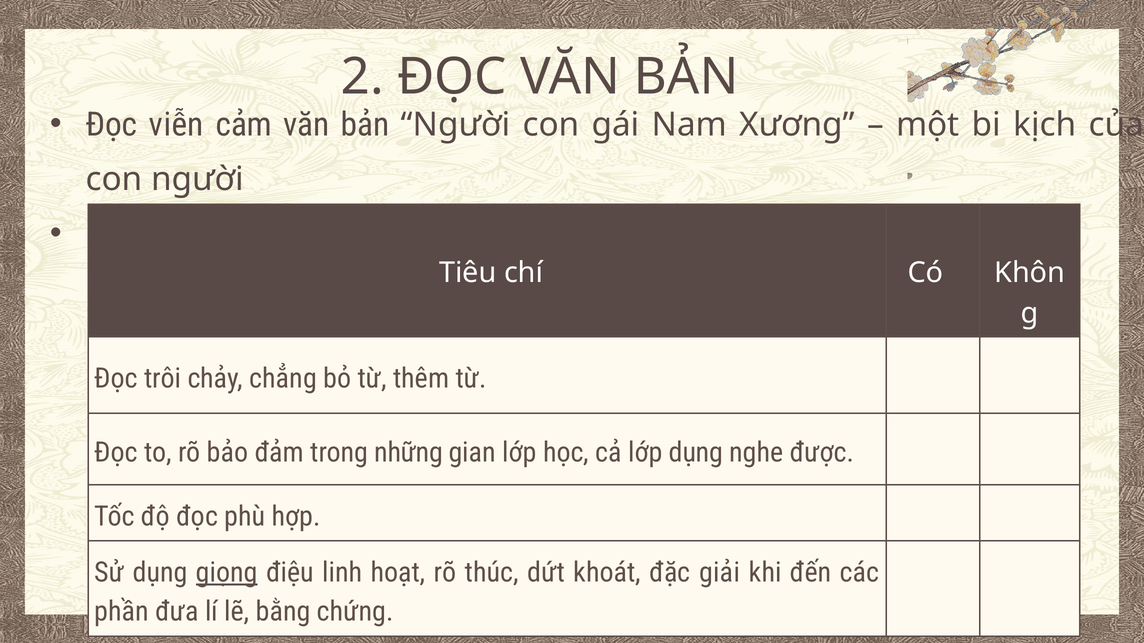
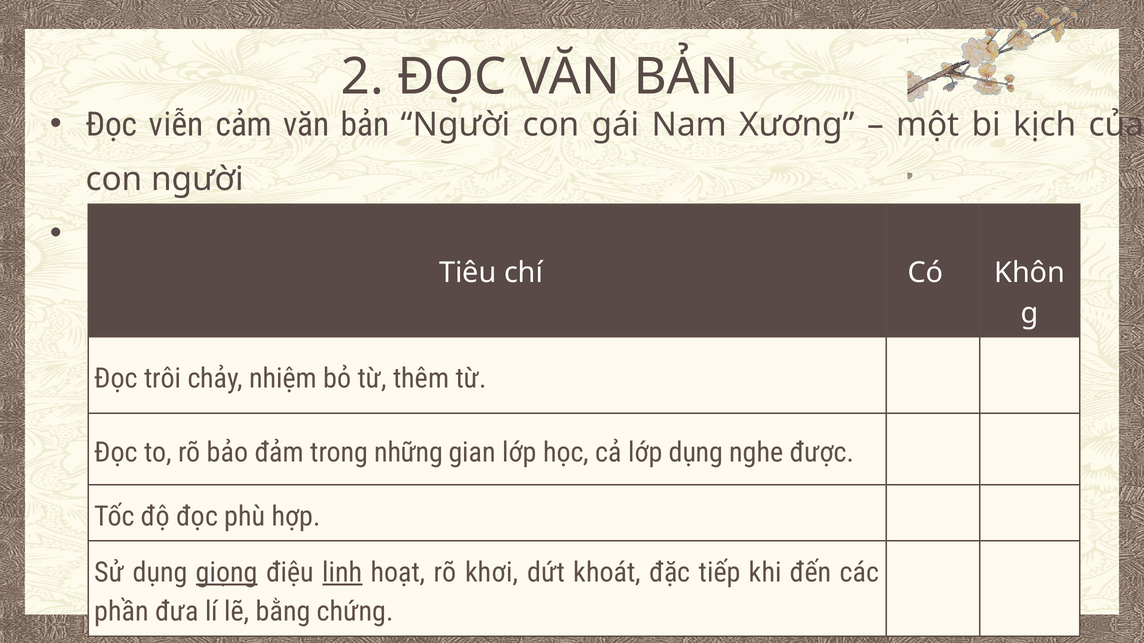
chẳng: chẳng -> nhiệm (283, 379)
linh underline: none -> present (342, 573)
thúc: thúc -> khơi (492, 573)
giải: giải -> tiếp (720, 573)
